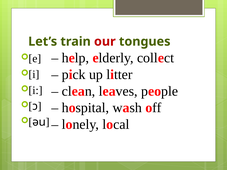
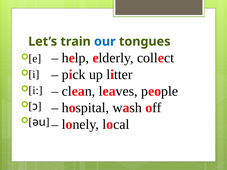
our colour: red -> blue (105, 42)
